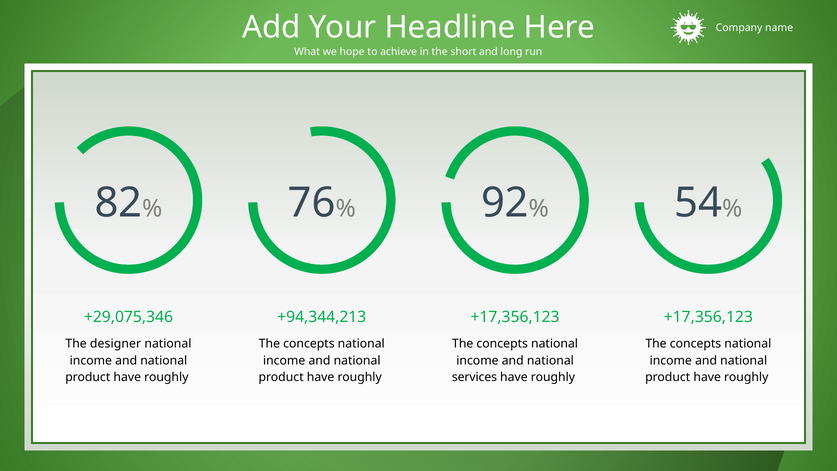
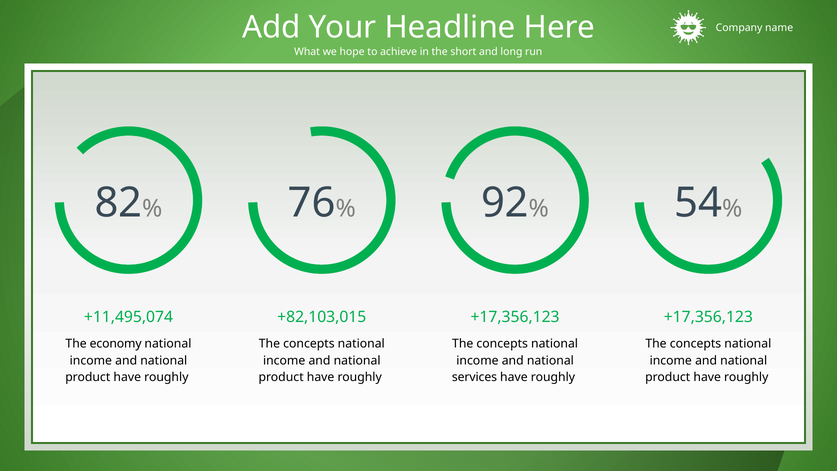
+29,075,346: +29,075,346 -> +11,495,074 (128, 317)
+94,344,213: +94,344,213 -> +82,103,015 (322, 317)
designer: designer -> economy (116, 344)
